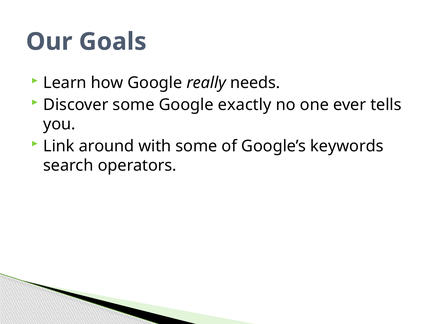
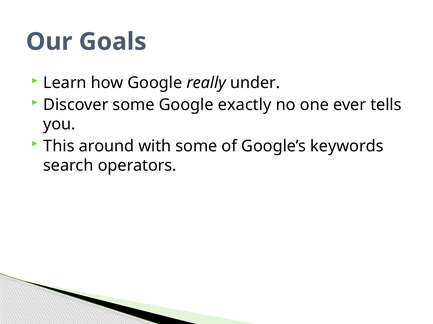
needs: needs -> under (255, 83)
Link: Link -> This (59, 146)
